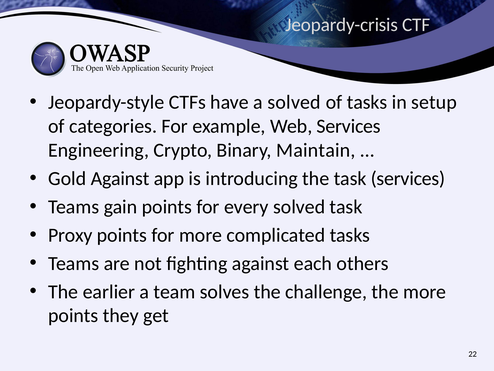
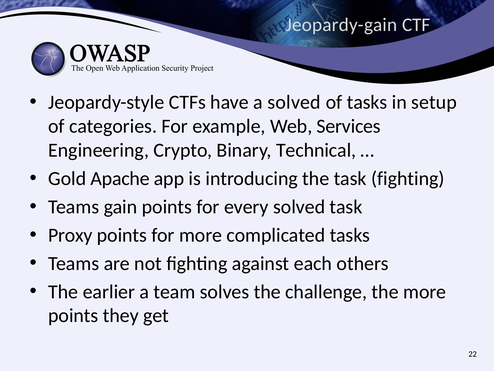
Jeopardy-crisis: Jeopardy-crisis -> Jeopardy-gain (342, 25)
Maintain: Maintain -> Technical (316, 150)
Gold Against: Against -> Apache (120, 178)
task services: services -> fighting (408, 178)
